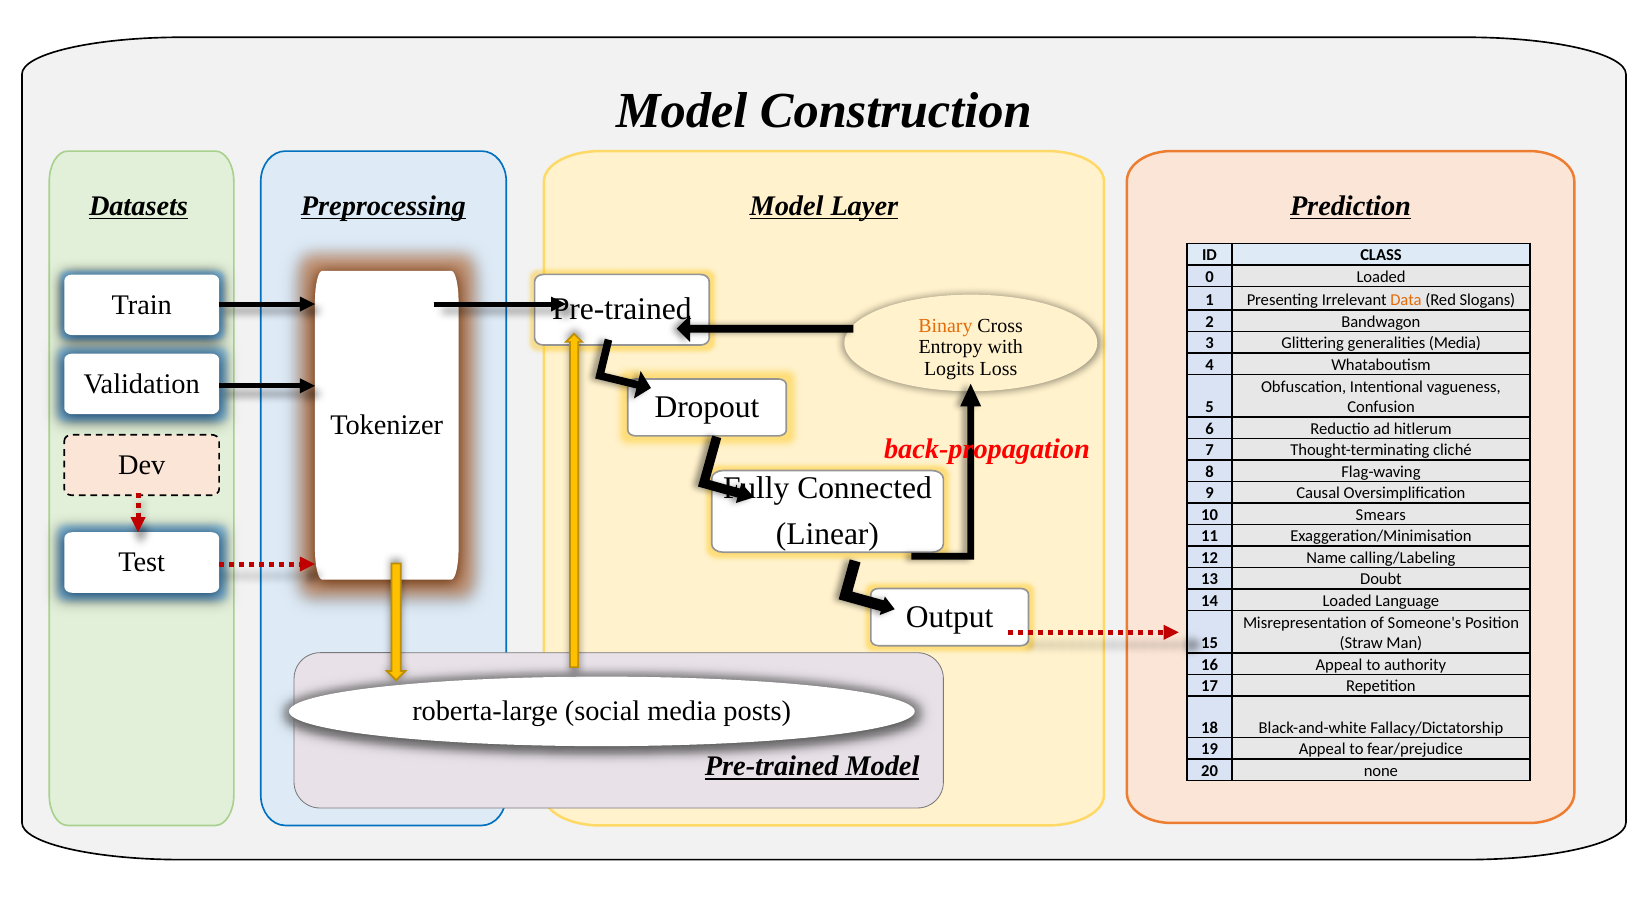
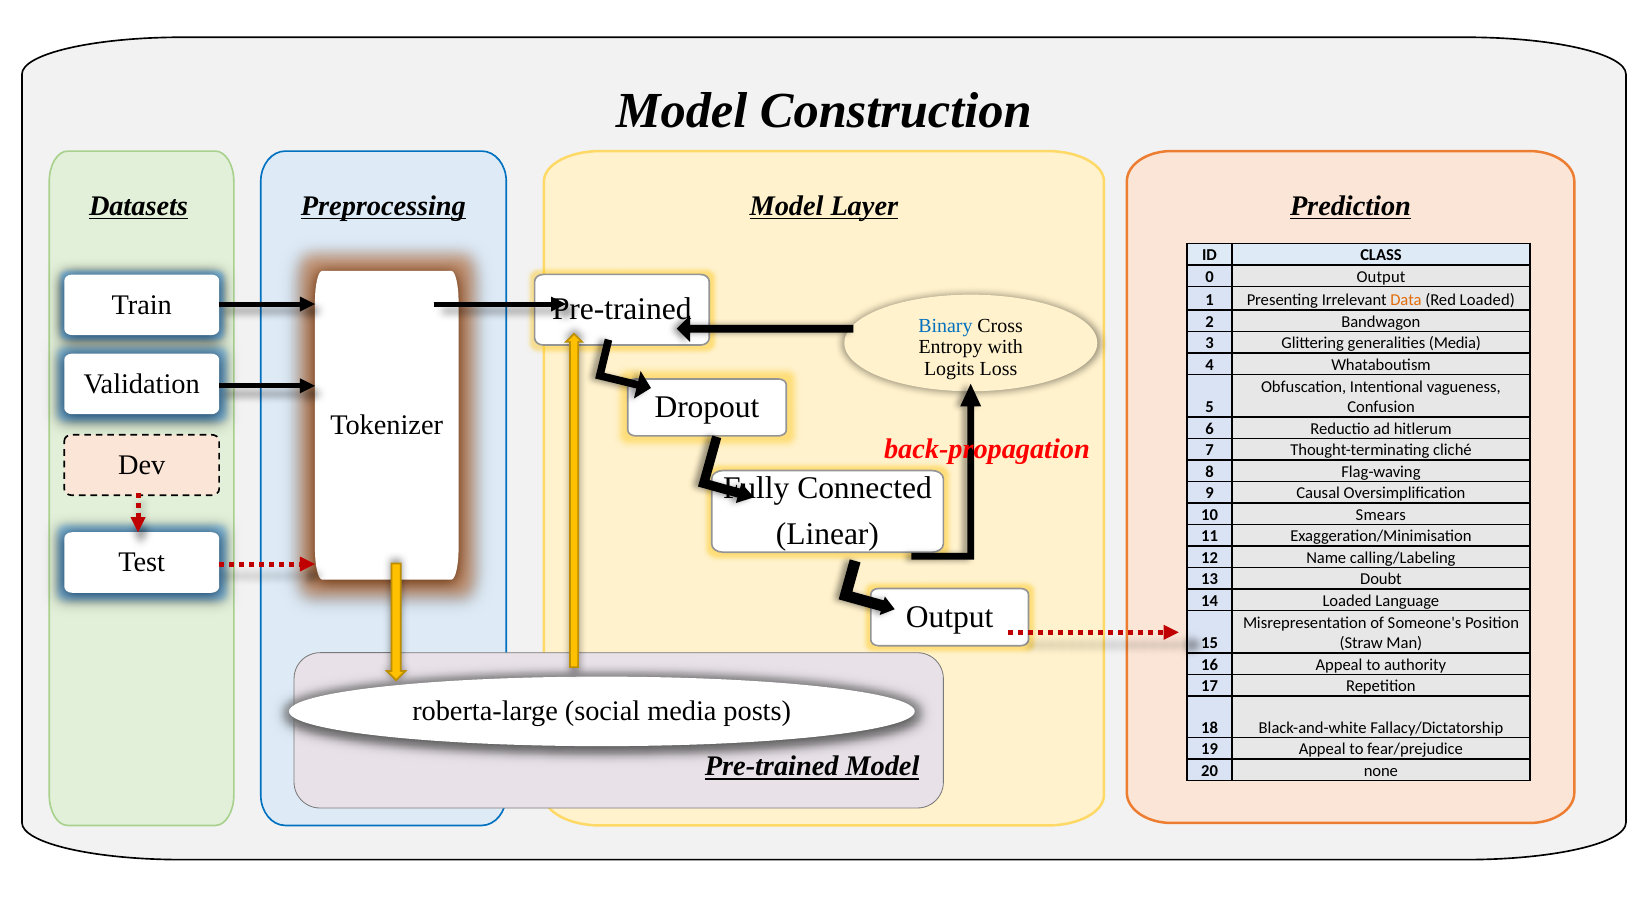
0 Loaded: Loaded -> Output (1381, 277)
Red Slogans: Slogans -> Loaded (1487, 300)
Binary colour: orange -> blue (945, 326)
